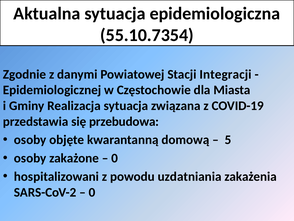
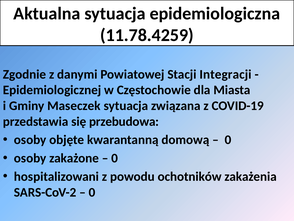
55.10.7354: 55.10.7354 -> 11.78.4259 (147, 35)
Realizacja: Realizacja -> Maseczek (74, 106)
5: 5 -> 0 (228, 140)
uzdatniania: uzdatniania -> ochotników (190, 176)
